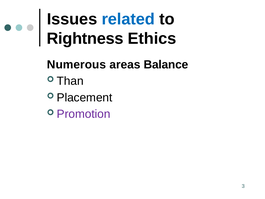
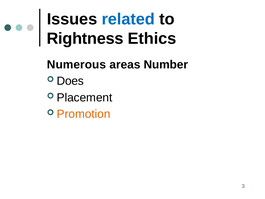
Balance: Balance -> Number (166, 64)
Than: Than -> Does (70, 81)
Promotion colour: purple -> orange (84, 114)
